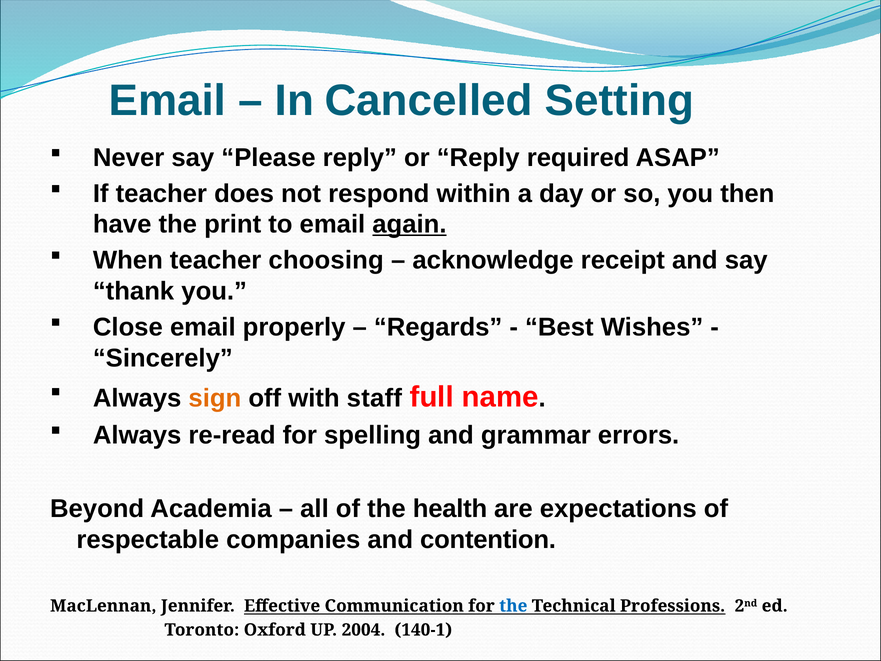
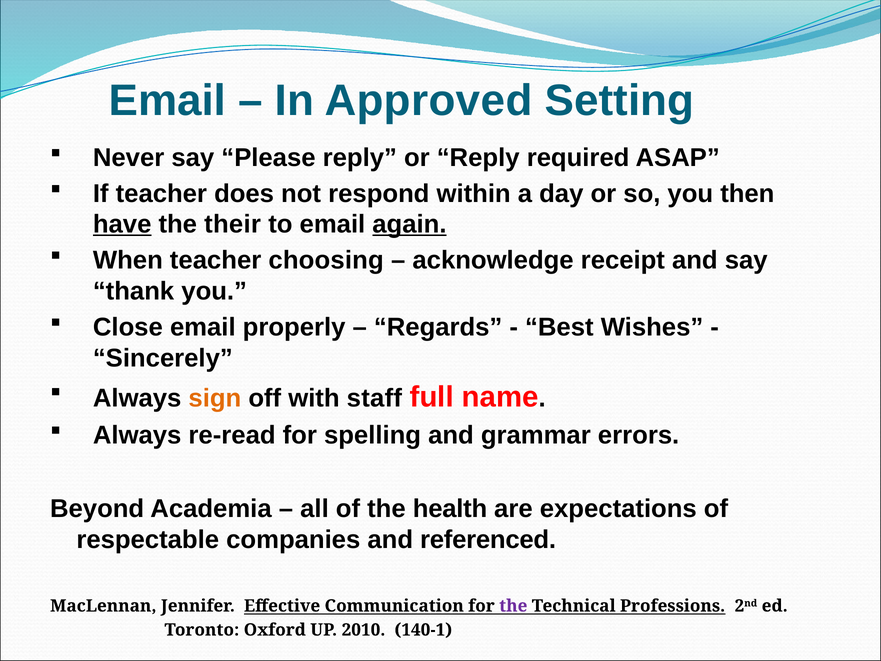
Cancelled: Cancelled -> Approved (429, 101)
have underline: none -> present (122, 224)
print: print -> their (233, 224)
contention: contention -> referenced (488, 539)
the colour: blue -> purple (513, 606)
2004: 2004 -> 2010 (363, 630)
